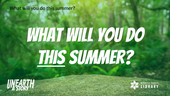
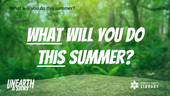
What underline: none -> present (44, 35)
